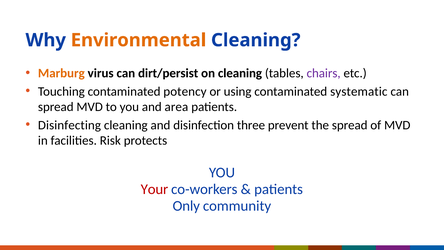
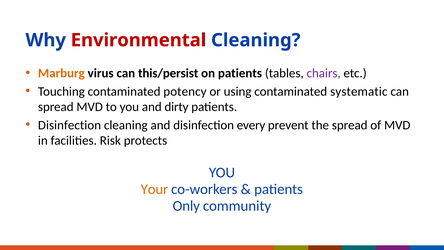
Environmental colour: orange -> red (139, 40)
dirt/persist: dirt/persist -> this/persist (168, 73)
on cleaning: cleaning -> patients (240, 73)
area: area -> dirty (177, 107)
Disinfecting: Disinfecting -> Disinfection (70, 125)
three: three -> every (251, 125)
Your colour: red -> orange (154, 189)
